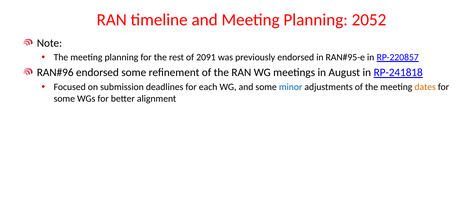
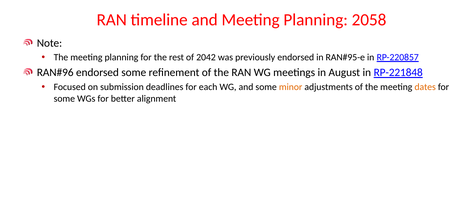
2052: 2052 -> 2058 (369, 20)
2091: 2091 -> 2042 (206, 57)
RP-241818: RP-241818 -> RP-221848 (398, 72)
minor colour: blue -> orange (291, 87)
